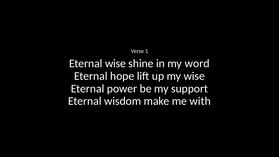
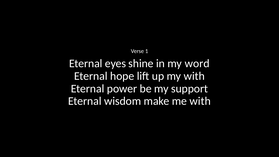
Eternal wise: wise -> eyes (115, 63)
my wise: wise -> with (194, 76)
